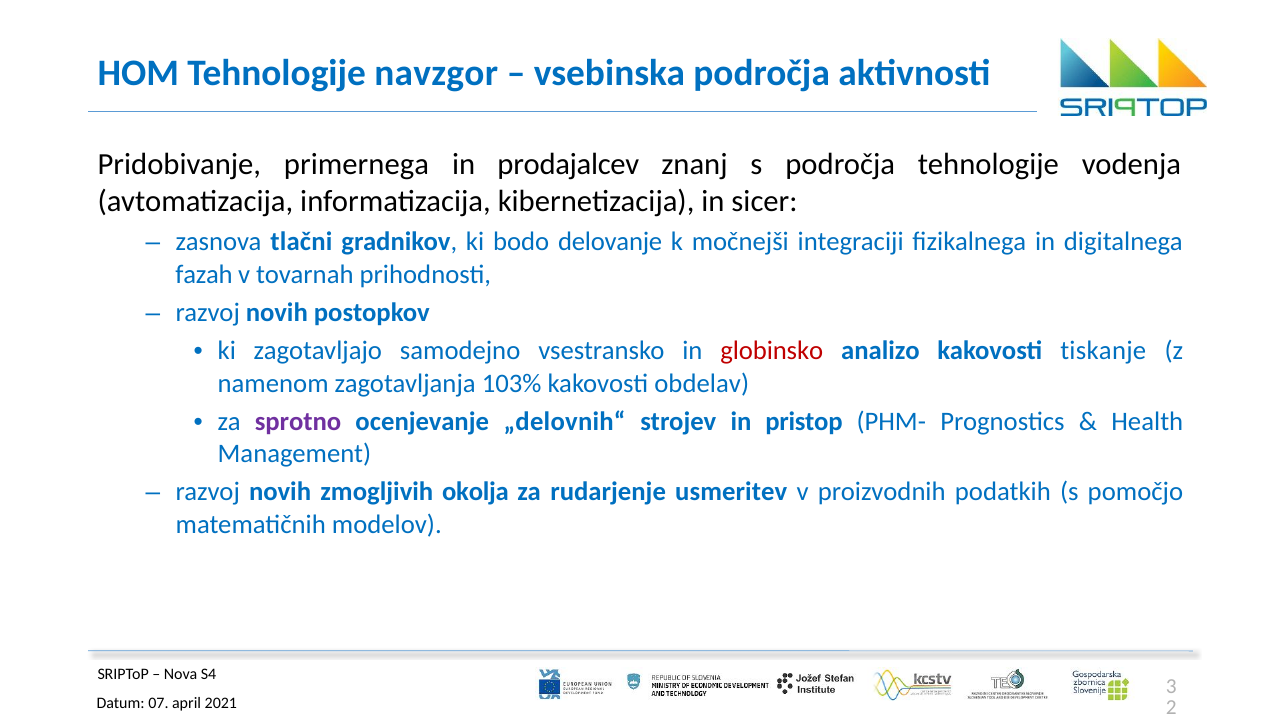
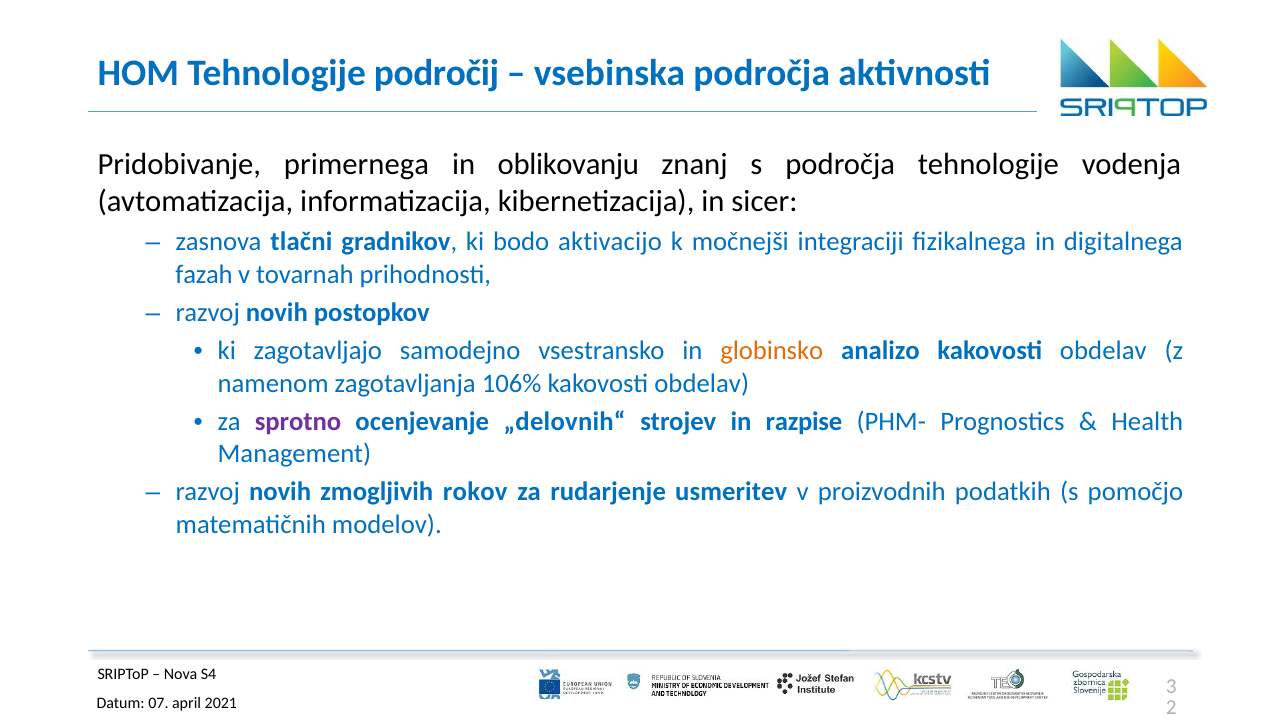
navzgor: navzgor -> področij (437, 73)
prodajalcev: prodajalcev -> oblikovanju (568, 164)
delovanje: delovanje -> aktivacijo (610, 242)
globinsko colour: red -> orange (772, 351)
analizo kakovosti tiskanje: tiskanje -> obdelav (1103, 351)
103%: 103% -> 106% (512, 384)
pristop: pristop -> razpise (804, 422)
okolja: okolja -> rokov (475, 492)
